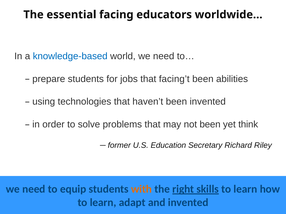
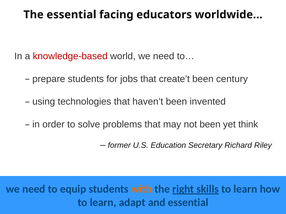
knowledge-based colour: blue -> red (70, 56)
facing’t: facing’t -> create’t (174, 79)
abilities: abilities -> century (232, 79)
and invented: invented -> essential (188, 203)
